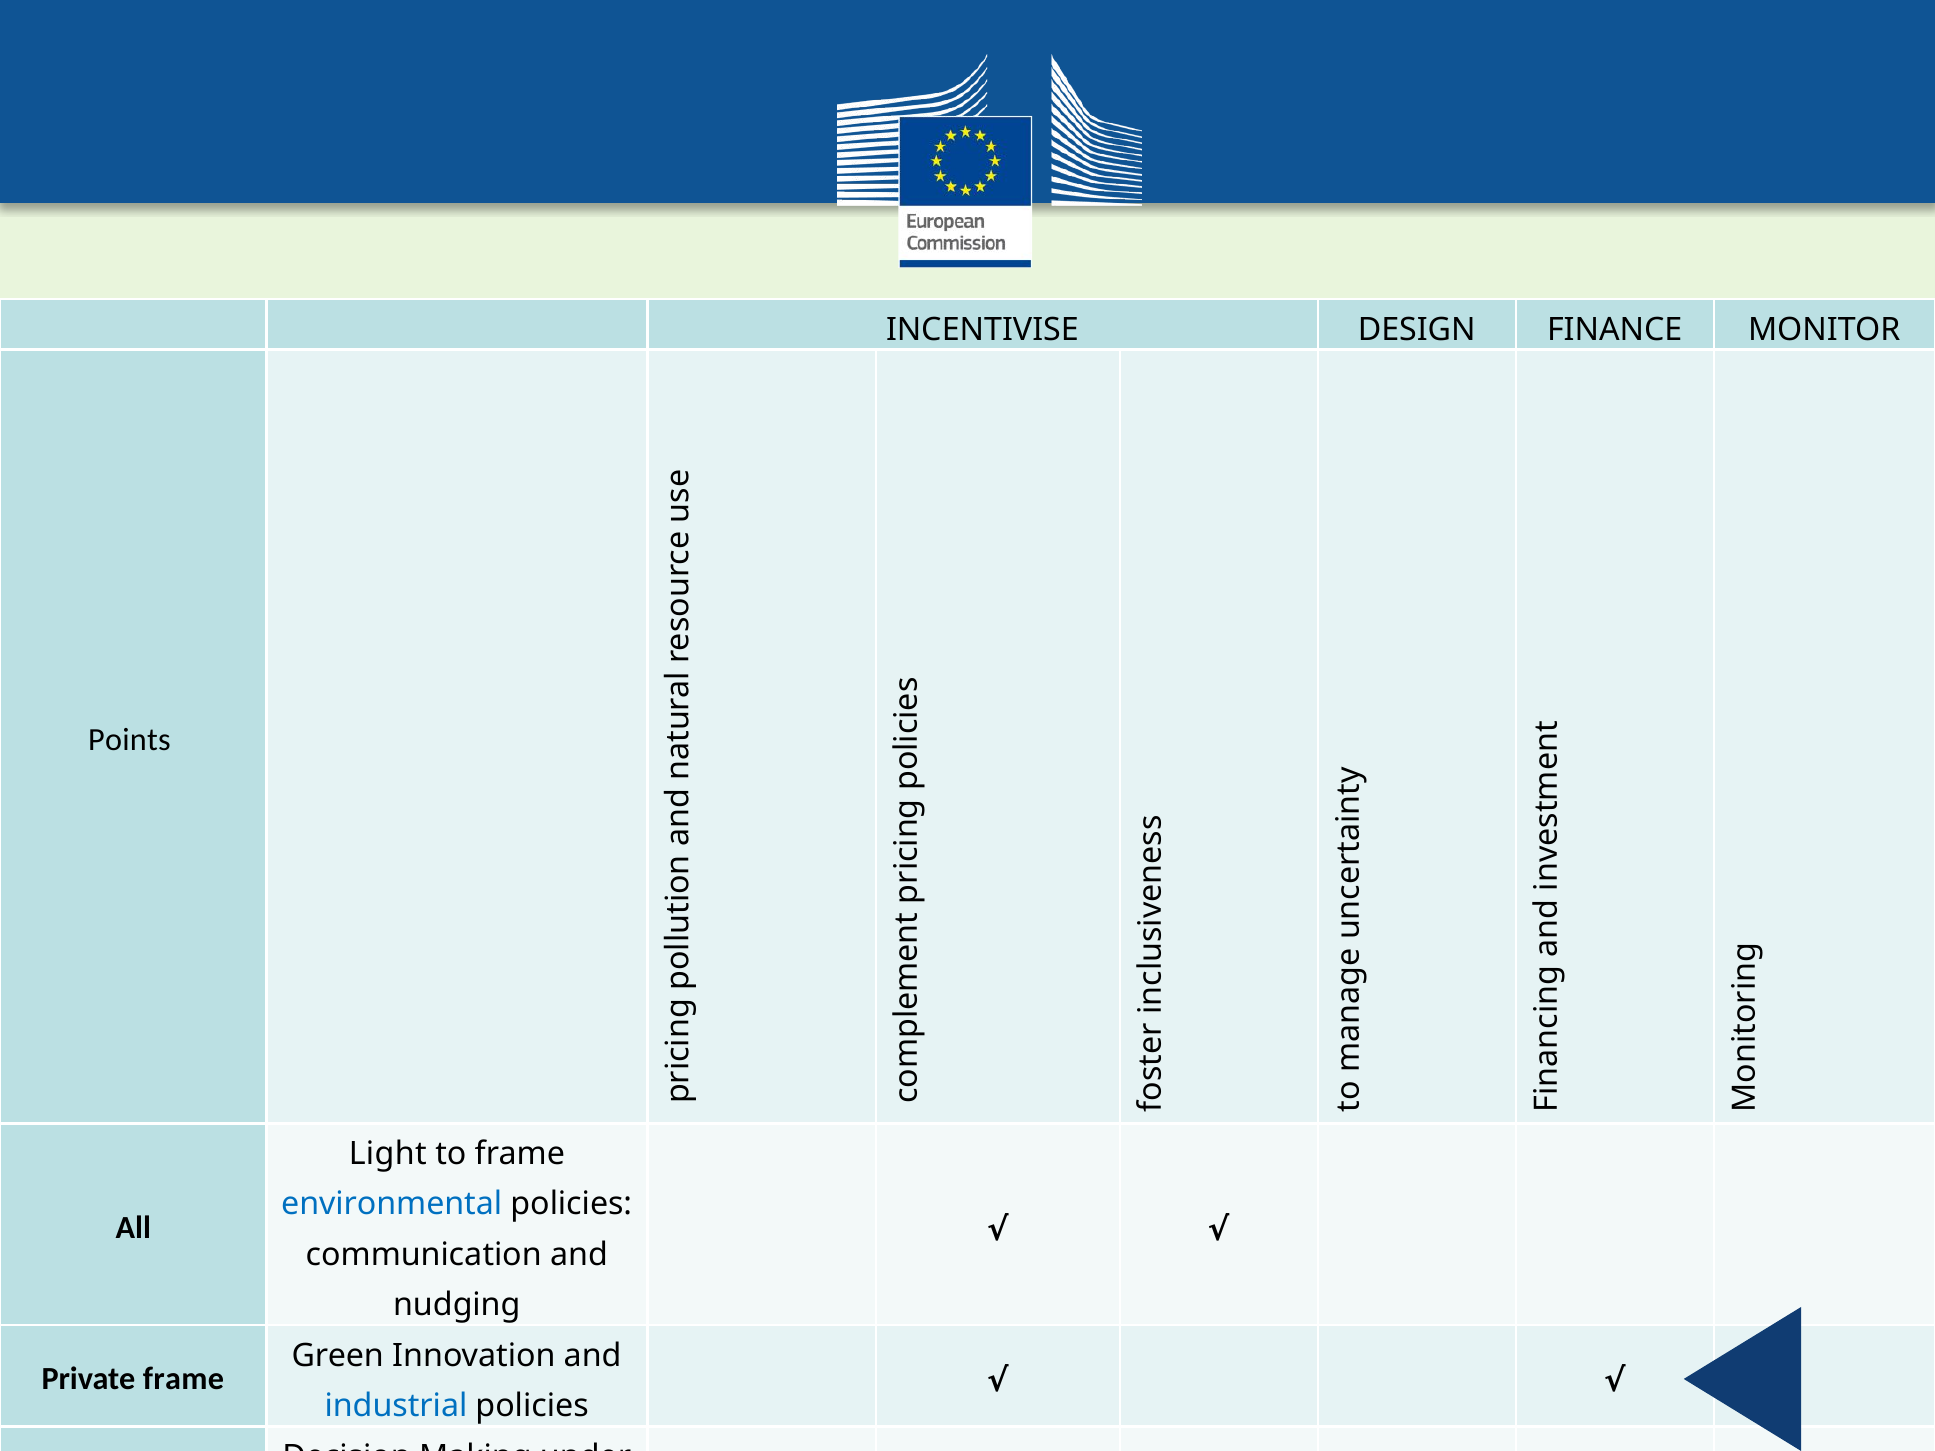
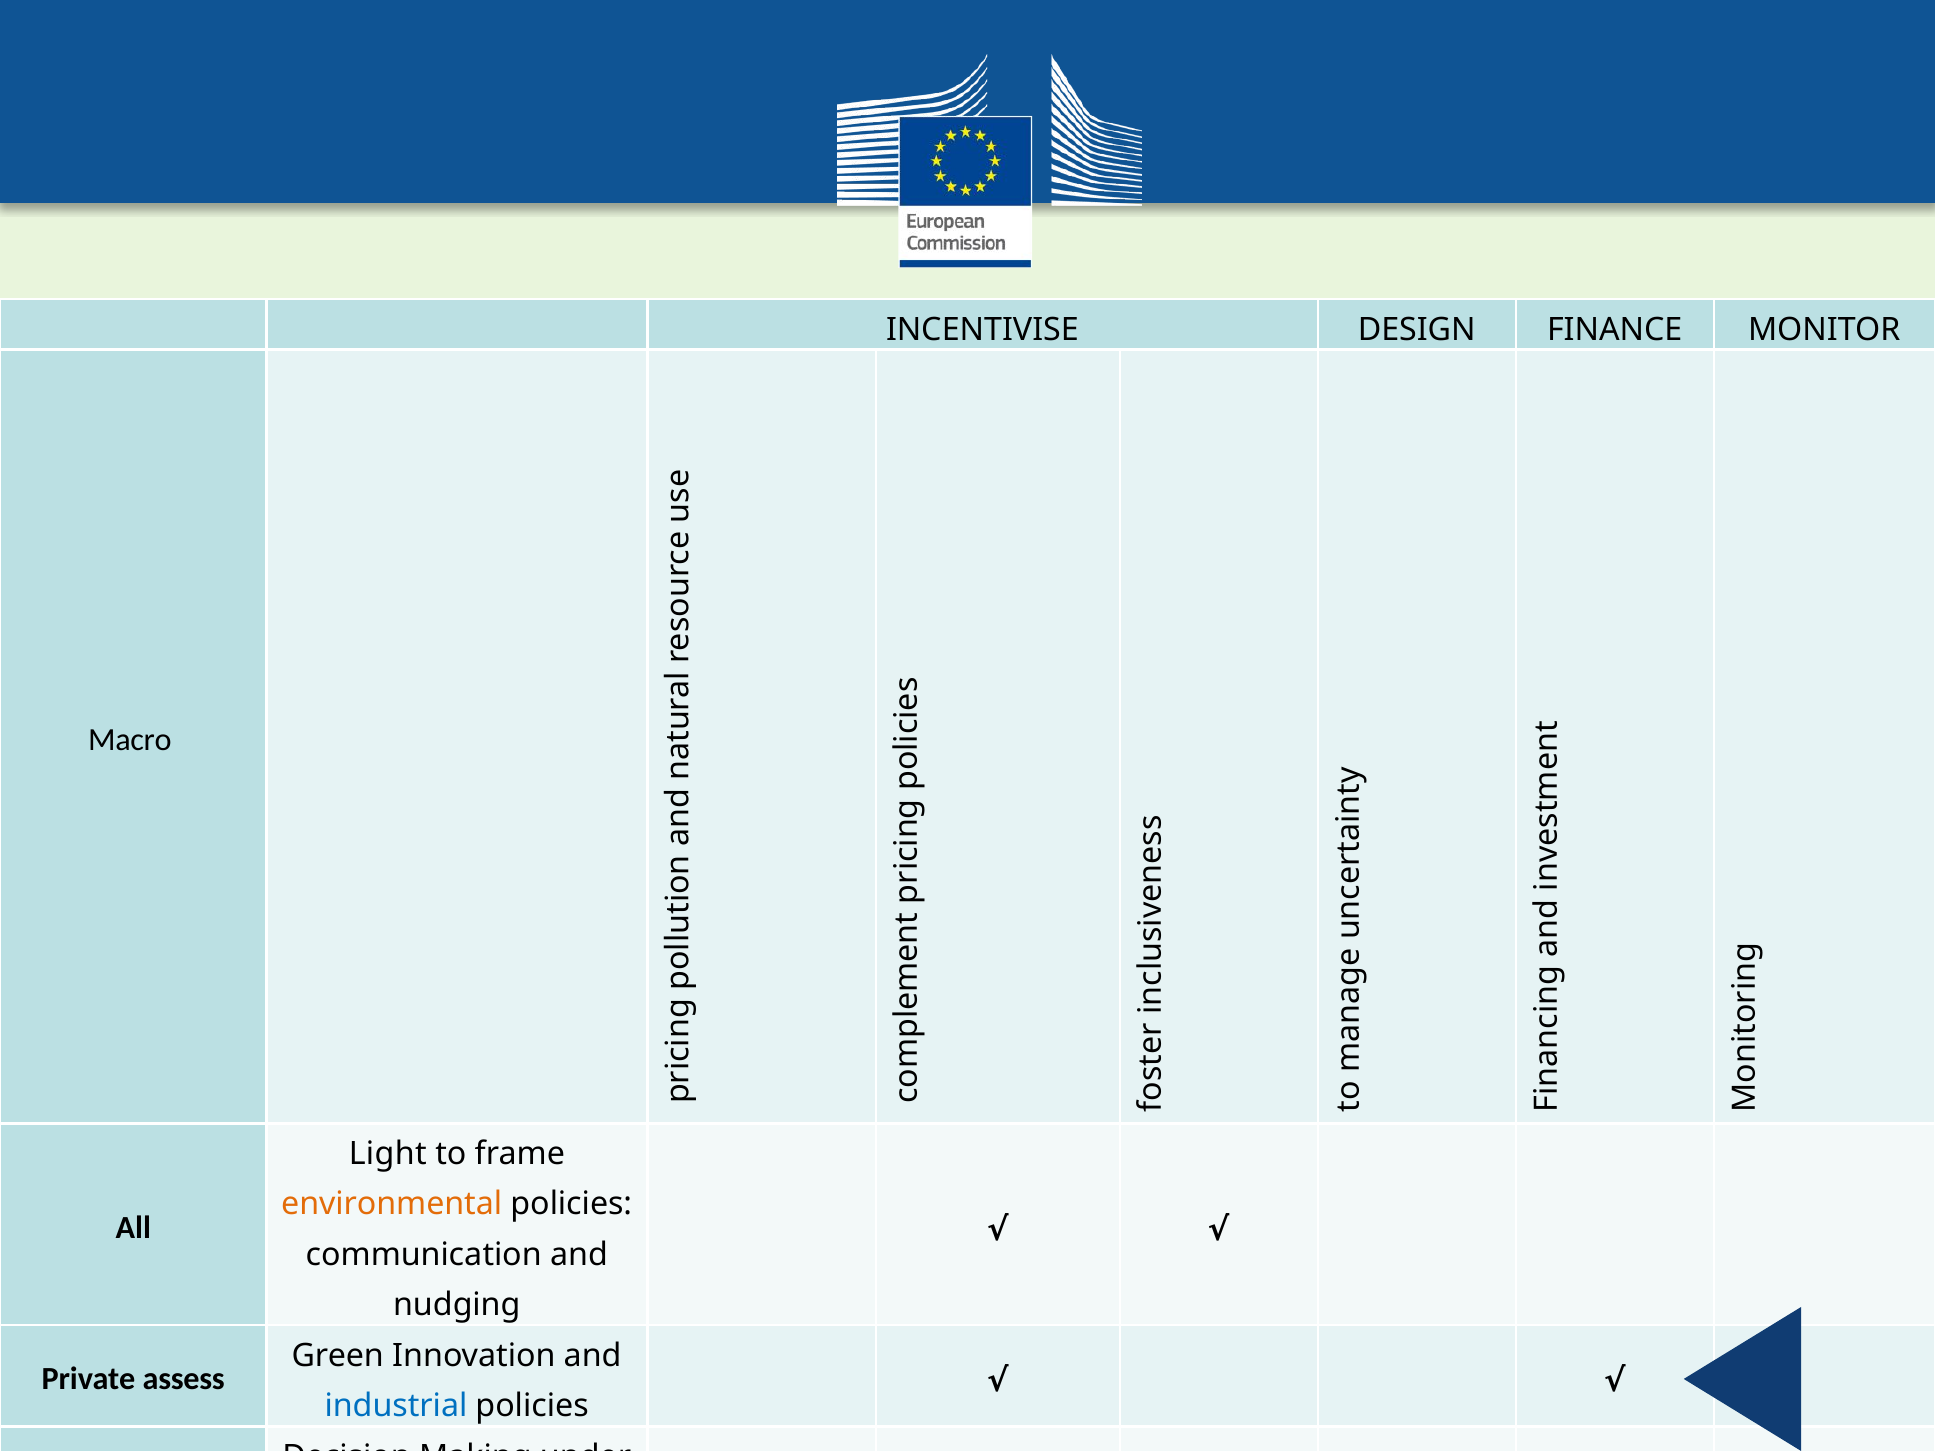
Points: Points -> Macro (130, 740)
environmental colour: blue -> orange (392, 1205)
Private frame: frame -> assess (184, 1379)
